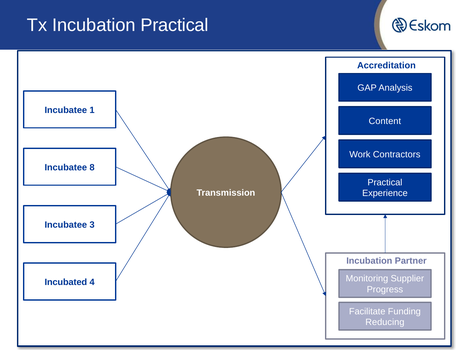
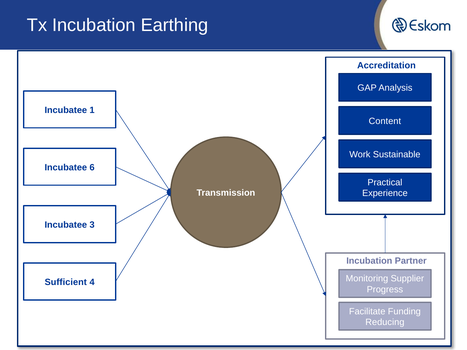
Incubation Practical: Practical -> Earthing (174, 25)
Contractors: Contractors -> Sustainable (397, 155)
8: 8 -> 6 (92, 168)
Incubated: Incubated -> Sufficient (66, 282)
